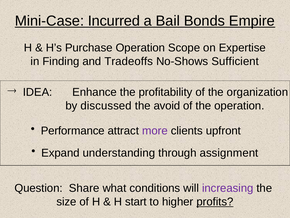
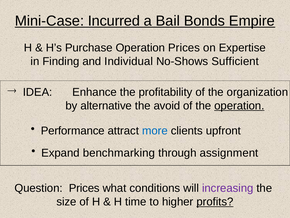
Operation Scope: Scope -> Prices (184, 48)
Tradeoffs: Tradeoffs -> Individual (129, 61)
discussed: discussed -> alternative (106, 105)
operation underline: none -> present (239, 105)
more colour: purple -> blue (155, 131)
understanding: understanding -> benchmarking (119, 153)
Question Share: Share -> Prices (84, 188)
start: start -> time (136, 201)
